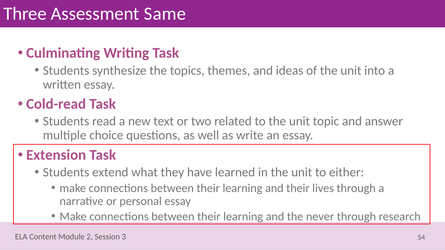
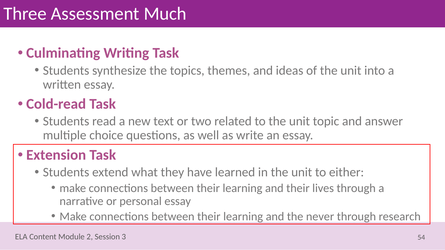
Same: Same -> Much (165, 14)
